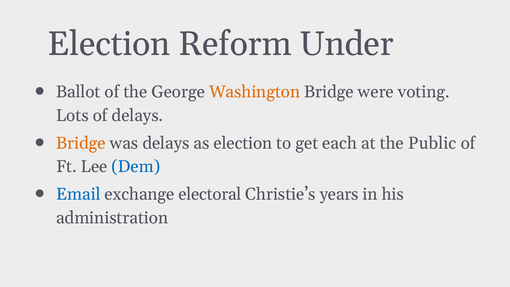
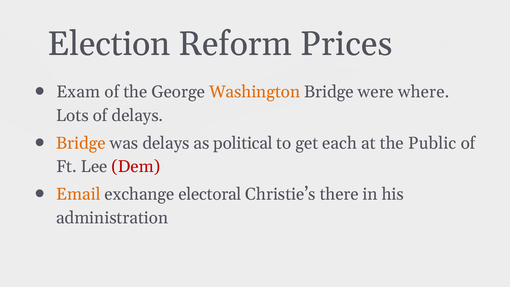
Under: Under -> Prices (346, 44)
Ballot: Ballot -> Exam (78, 92)
voting: voting -> where (424, 92)
as election: election -> political (243, 143)
Dem colour: blue -> red (136, 167)
Email colour: blue -> orange (78, 194)
years: years -> there (339, 194)
